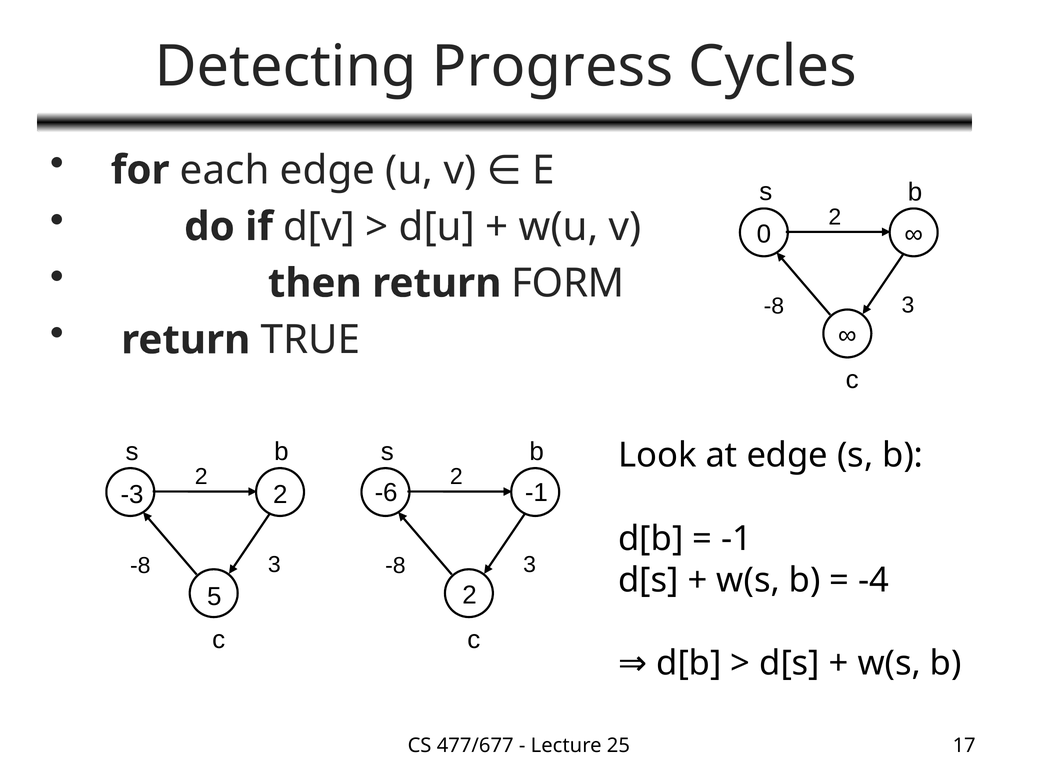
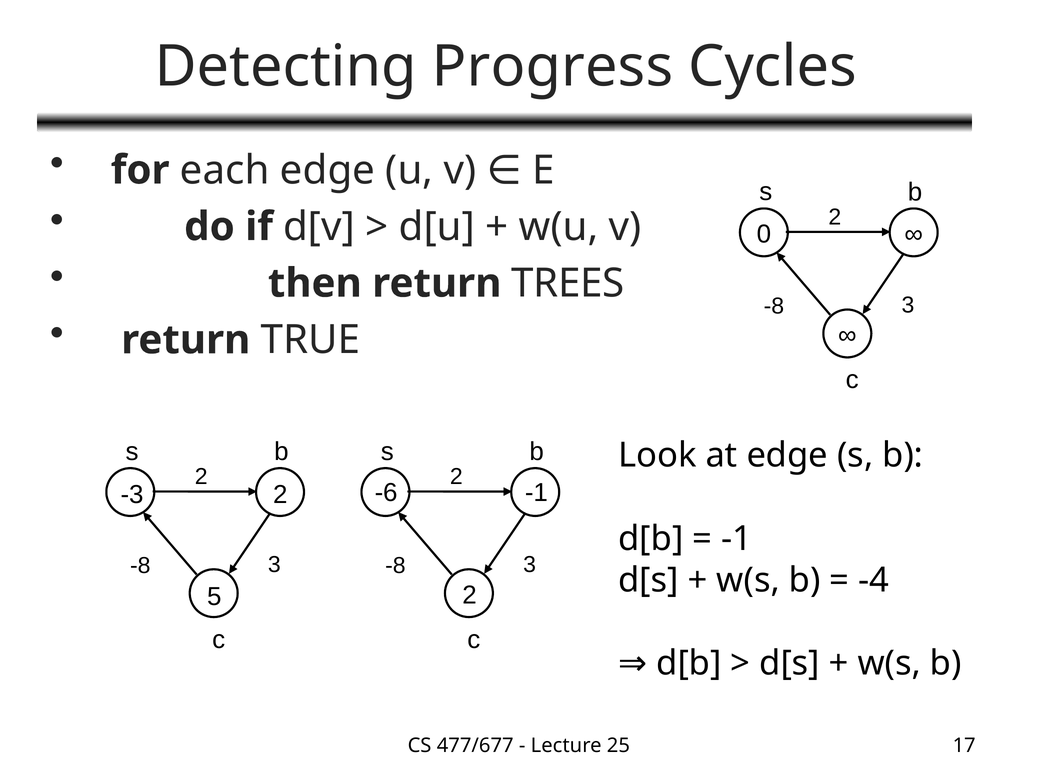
FORM: FORM -> TREES (568, 283)
